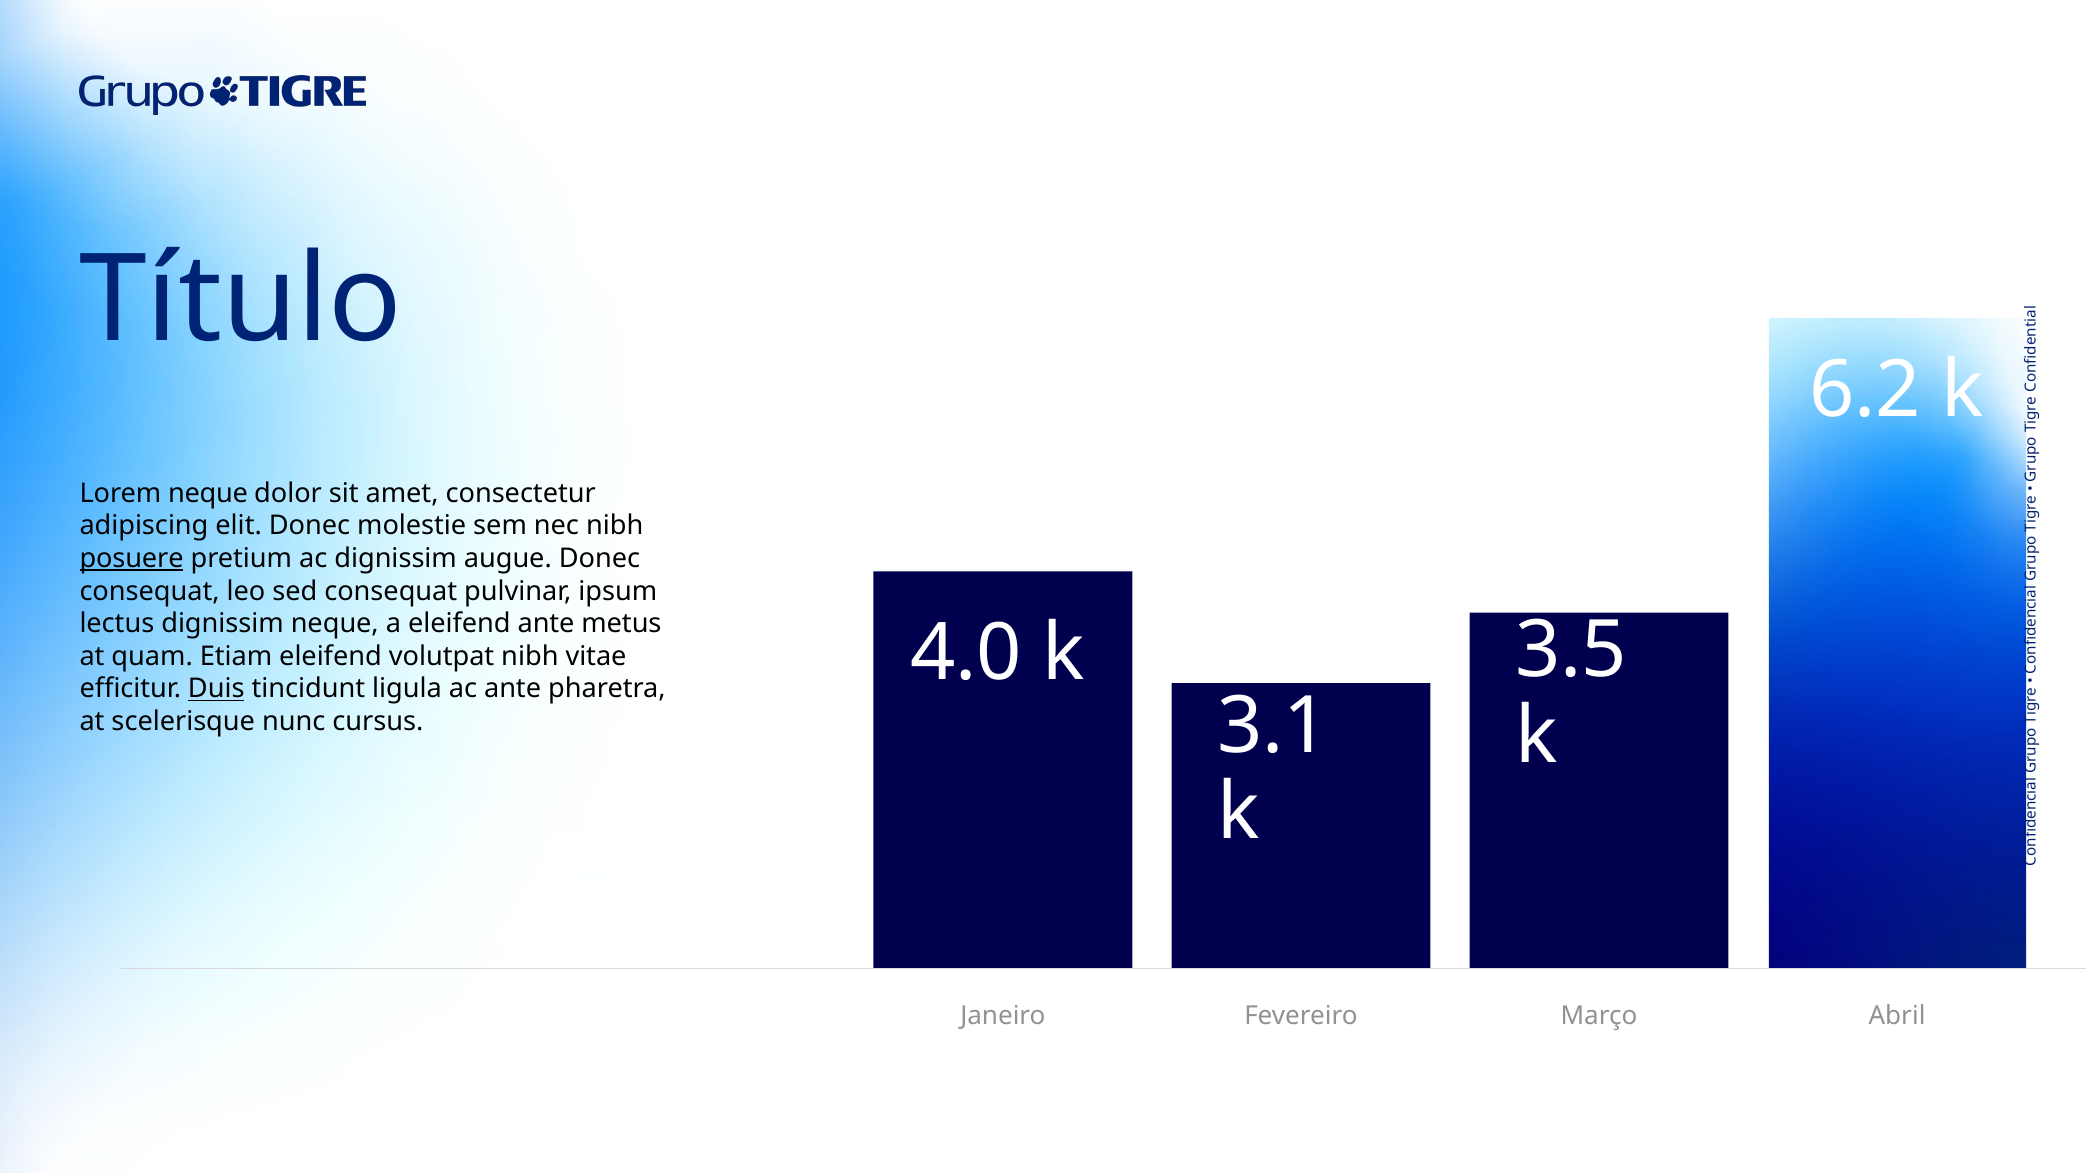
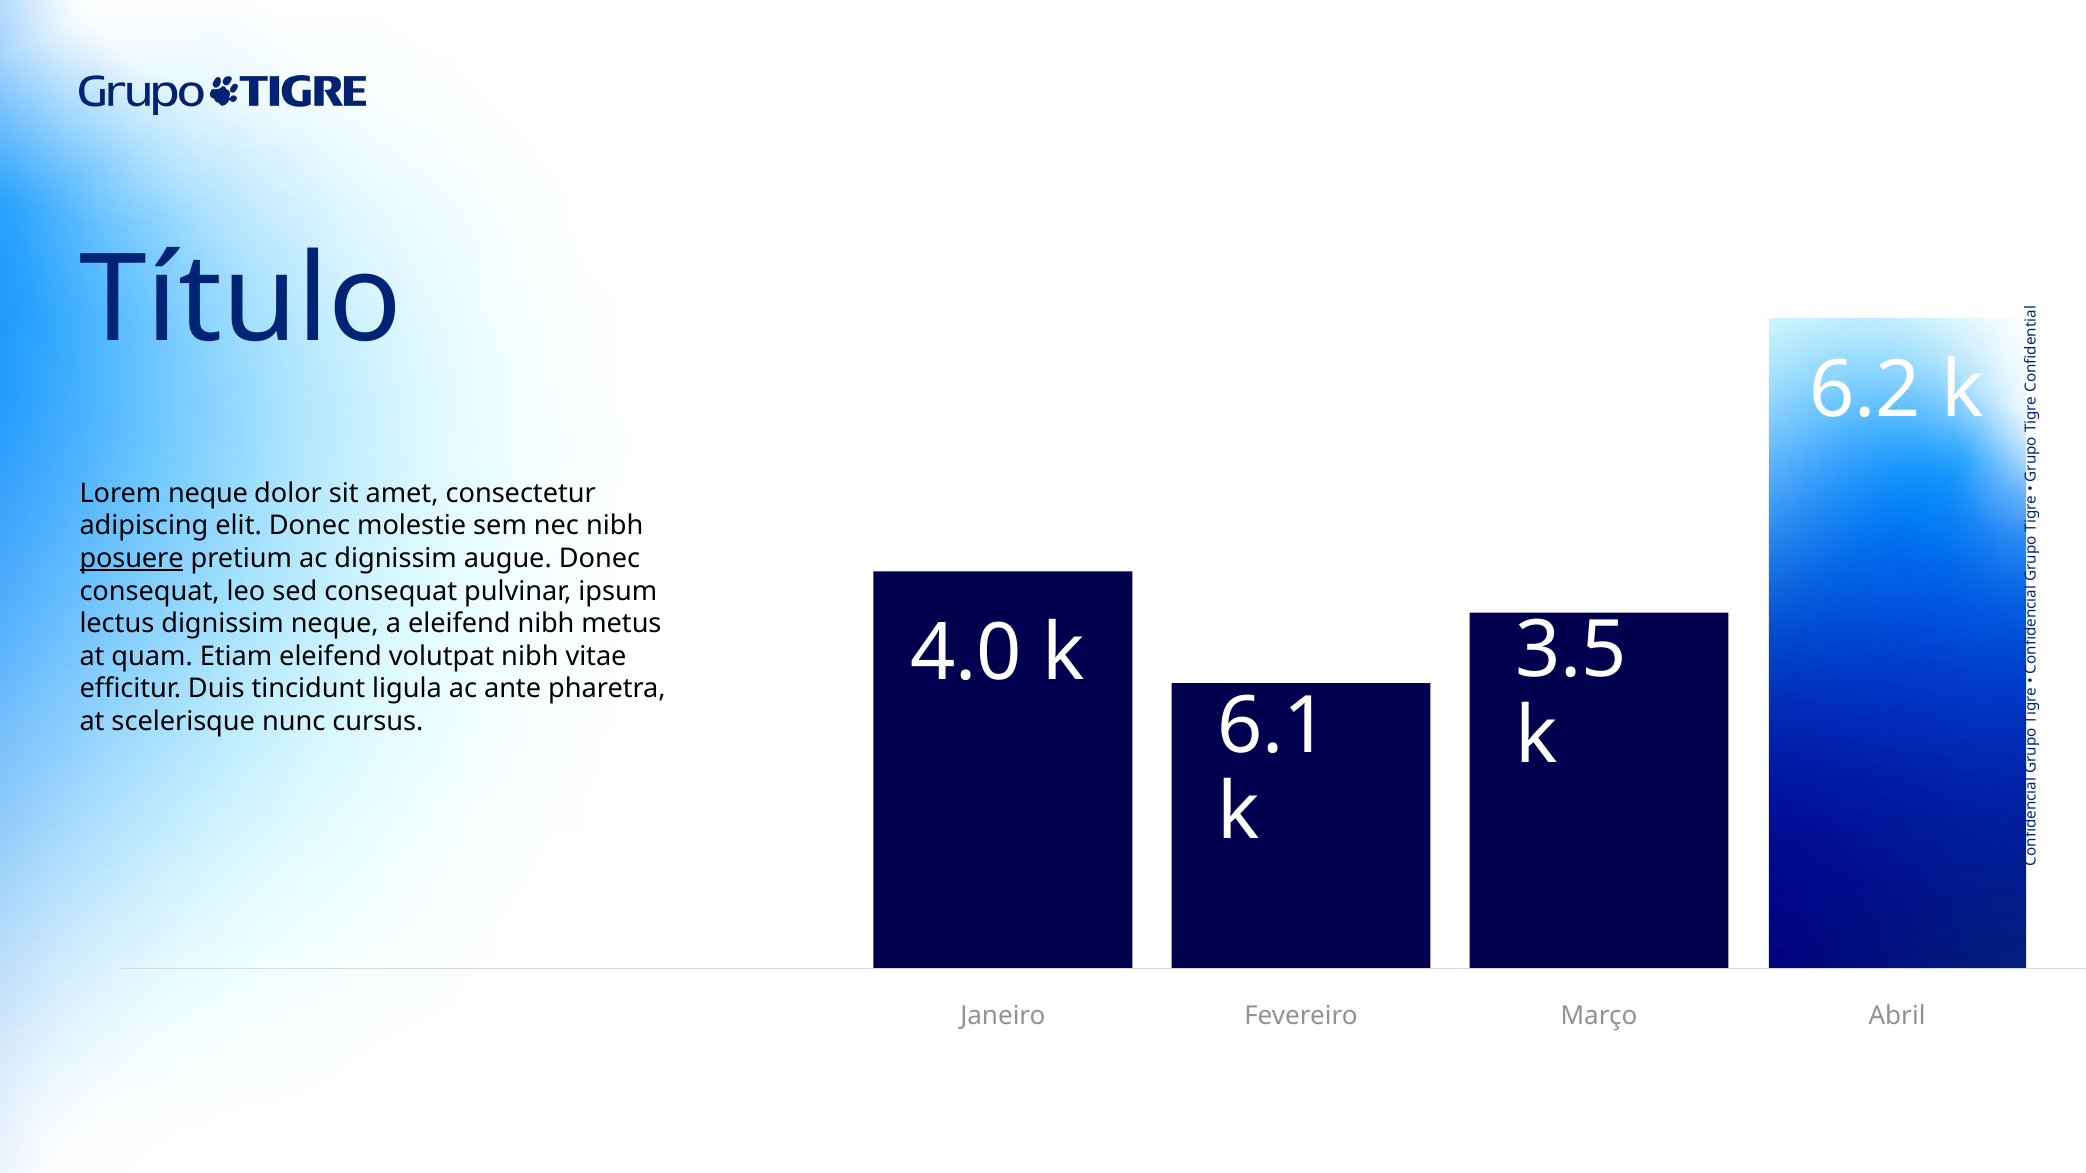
eleifend ante: ante -> nibh (546, 624)
Duis underline: present -> none (216, 689)
3.1: 3.1 -> 6.1 (1273, 727)
